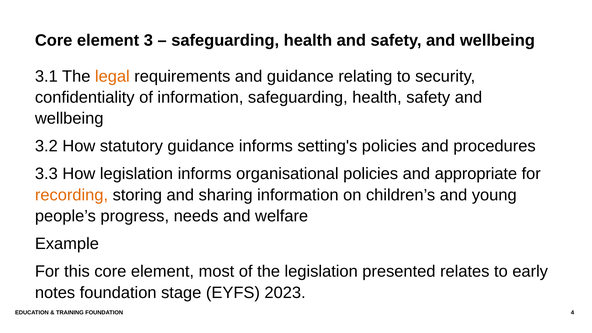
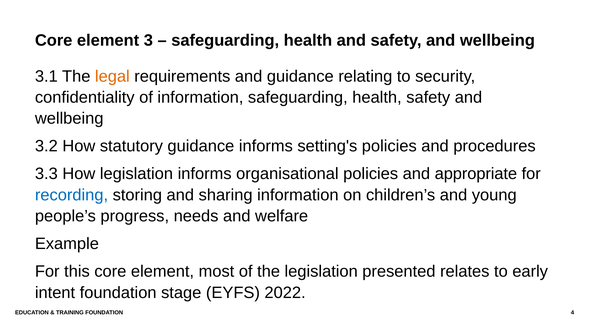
recording colour: orange -> blue (72, 195)
notes: notes -> intent (55, 293)
2023: 2023 -> 2022 (285, 293)
